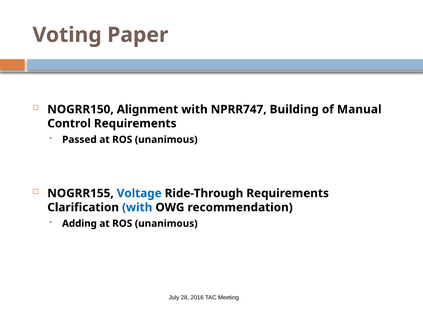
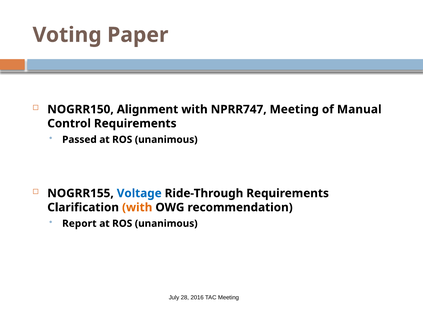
NPRR747 Building: Building -> Meeting (294, 109)
with colour: blue -> orange (137, 208)
Adding: Adding -> Report (79, 224)
